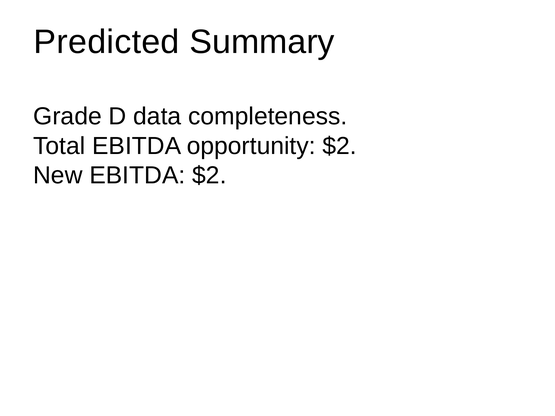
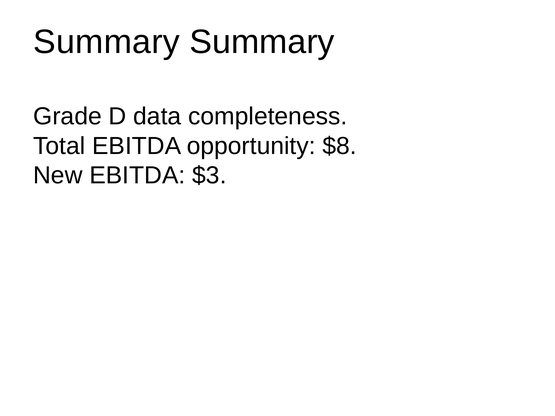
Predicted: Predicted -> Summary (107, 42)
opportunity $2: $2 -> $8 (340, 146)
EBITDA $2: $2 -> $3 (209, 176)
